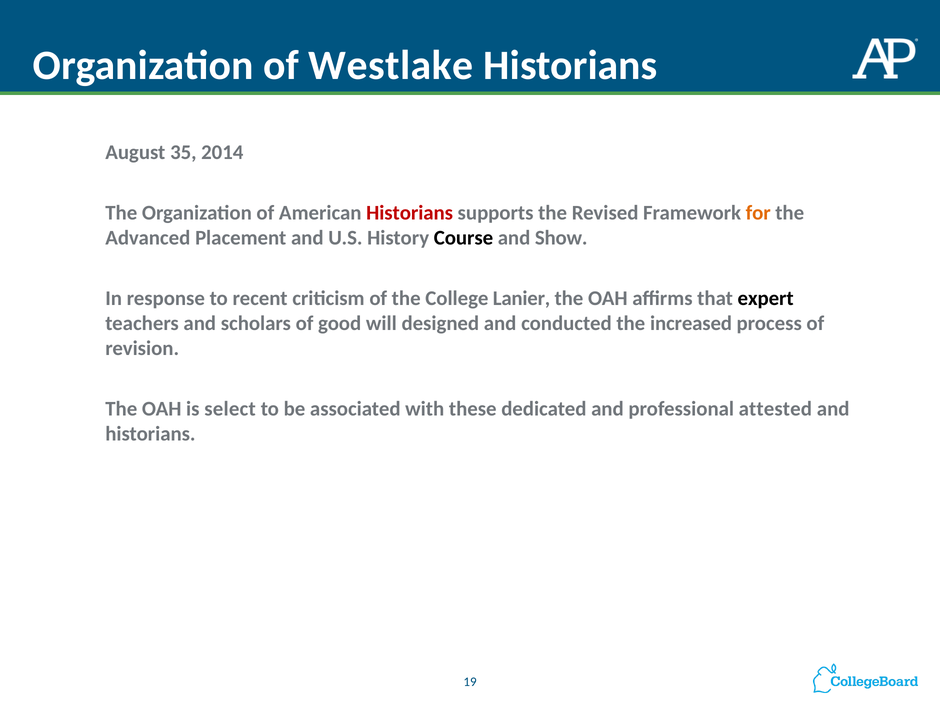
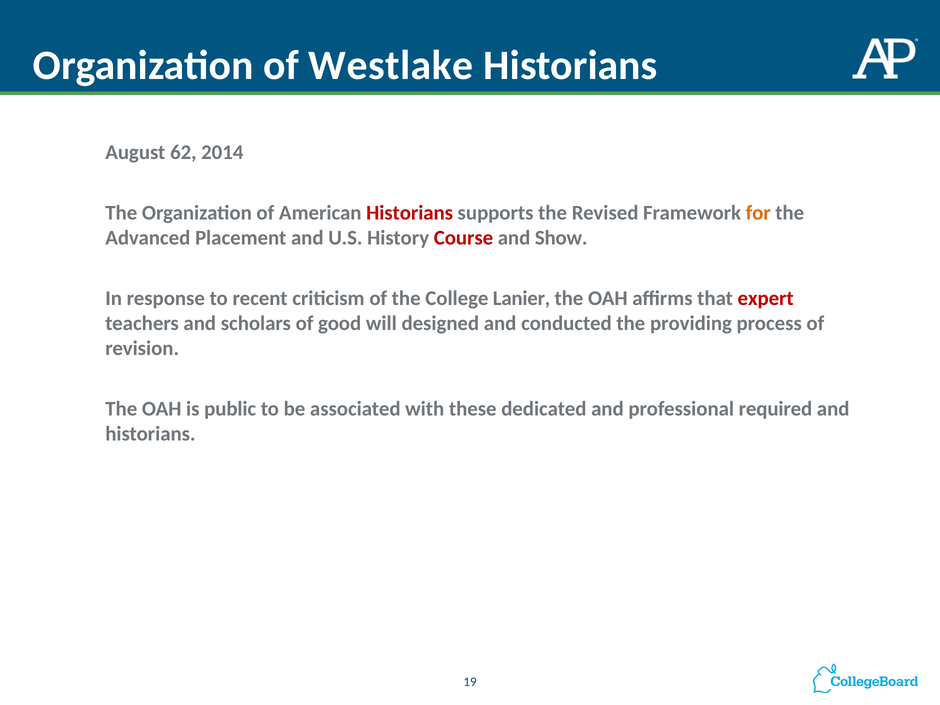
35: 35 -> 62 (183, 152)
Course colour: black -> red (464, 238)
expert colour: black -> red (766, 298)
increased: increased -> providing (691, 323)
select: select -> public (230, 409)
attested: attested -> required (775, 409)
